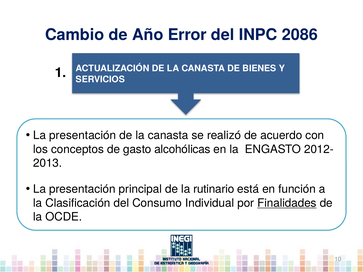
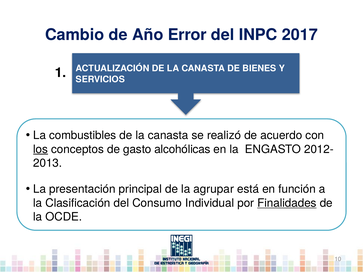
2086: 2086 -> 2017 (300, 35)
presentación: presentación -> combustibles (83, 135)
los underline: none -> present (41, 149)
rutinario: rutinario -> agrupar (214, 189)
